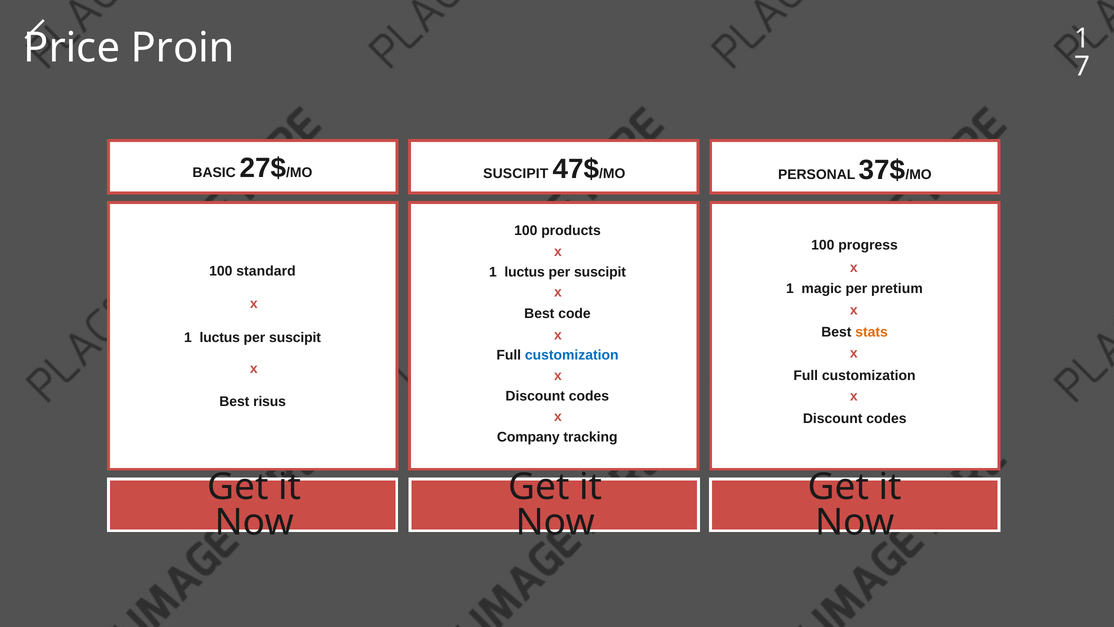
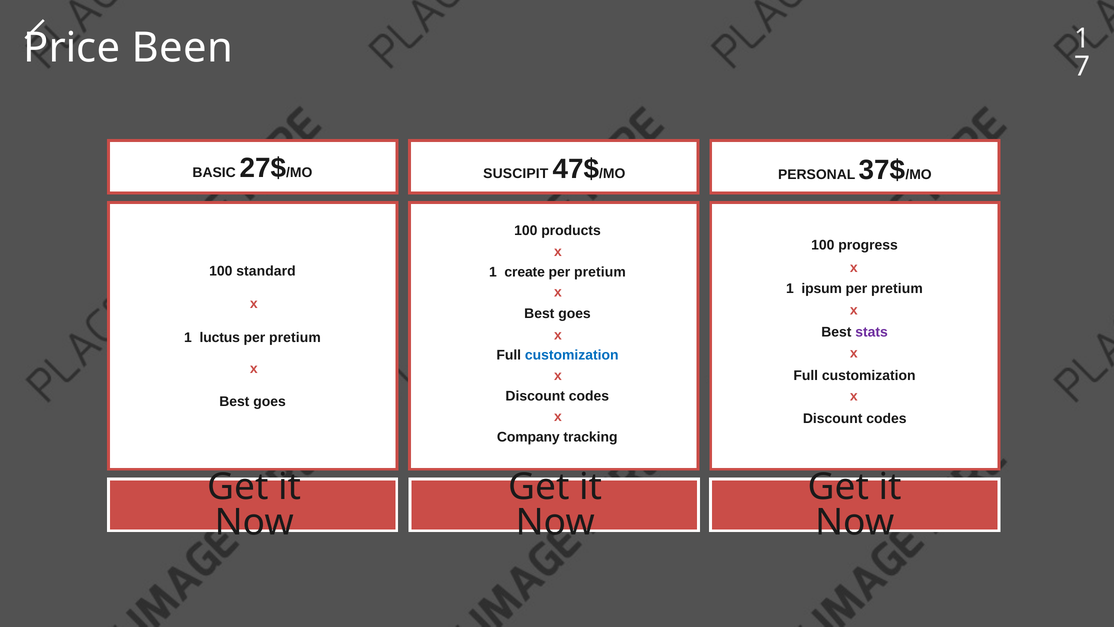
Proin: Proin -> Been (182, 48)
luctus: luctus -> create (525, 272)
suscipit: suscipit -> pretium (600, 272)
magic: magic -> ipsum (822, 289)
code: code -> goes (575, 314)
stats colour: orange -> purple (872, 332)
suscipit: suscipit -> pretium (295, 338)
risus: risus -> goes (270, 402)
